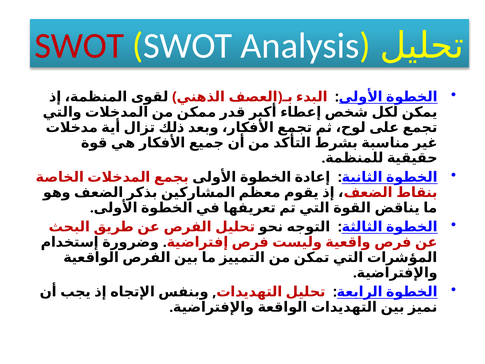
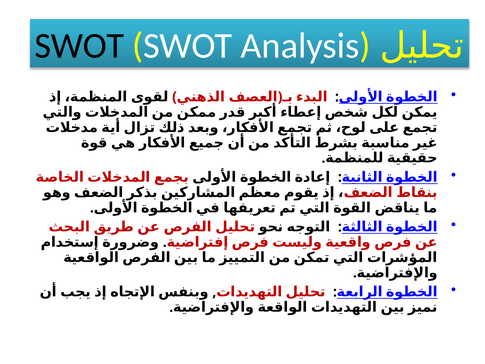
SWOT colour: red -> black (79, 46)
